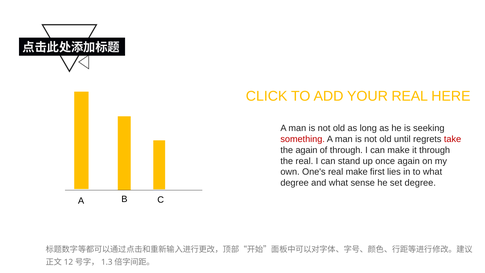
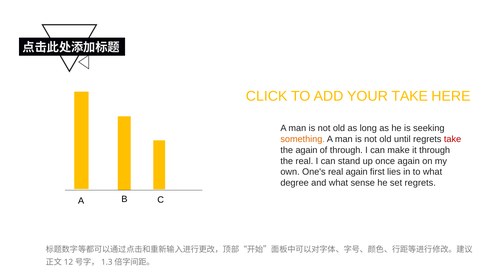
YOUR REAL: REAL -> TAKE (410, 96)
something colour: red -> orange (303, 139)
real make: make -> again (357, 172)
set degree: degree -> regrets (420, 183)
